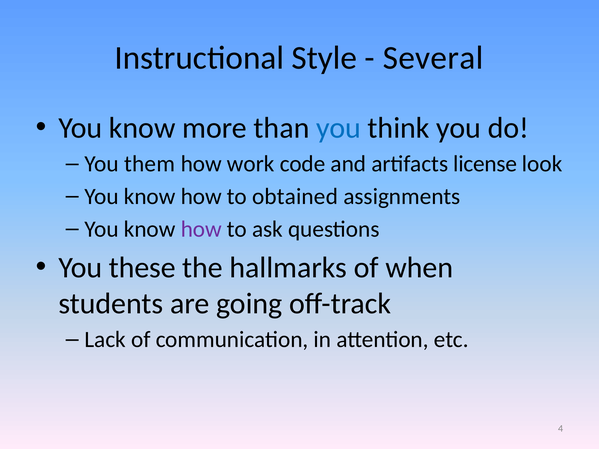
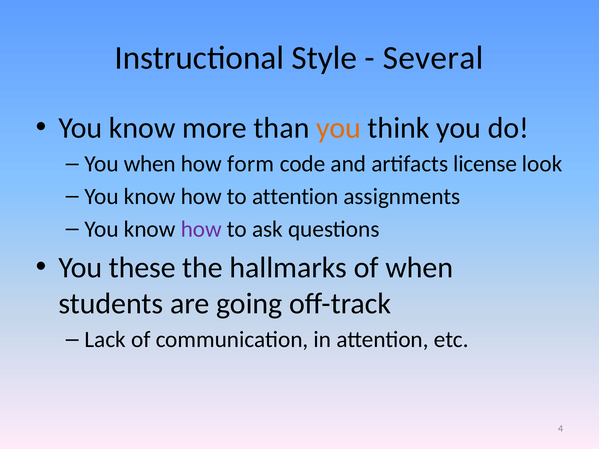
you colour: blue -> orange (339, 128)
You them: them -> when (150, 164)
work: work -> form (251, 164)
to obtained: obtained -> attention (295, 197)
